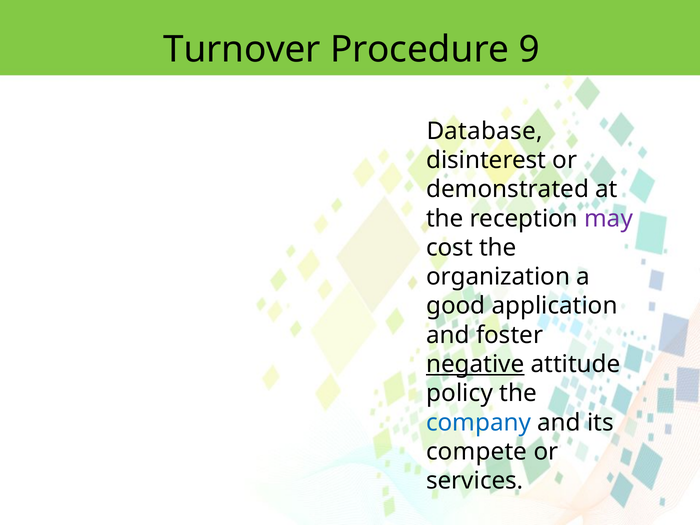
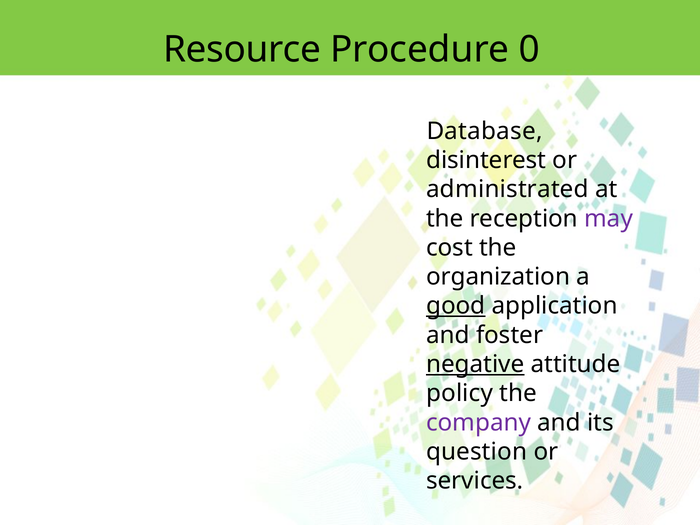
Turnover: Turnover -> Resource (242, 50)
9: 9 -> 0 (529, 50)
demonstrated: demonstrated -> administrated (508, 189)
good underline: none -> present (456, 306)
company colour: blue -> purple (479, 423)
compete: compete -> question (477, 452)
